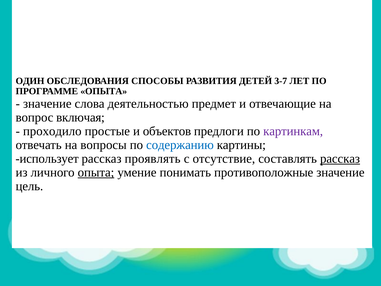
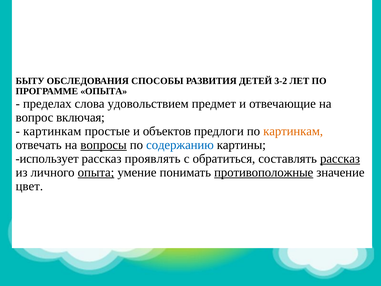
ОДИН: ОДИН -> БЫТУ (30, 81)
3-7: 3-7 -> 3-2 (281, 81)
значение: значение -> пределах (47, 104)
деятельностью: деятельностью -> удовольствием (148, 104)
проходило: проходило -> картинкам (52, 131)
картинкам colour: purple -> orange (293, 131)
вопросы underline: none -> present (104, 145)
отсутствие: отсутствие -> обратиться (224, 158)
противоположные underline: none -> present (264, 172)
цель: цель -> цвет (29, 186)
